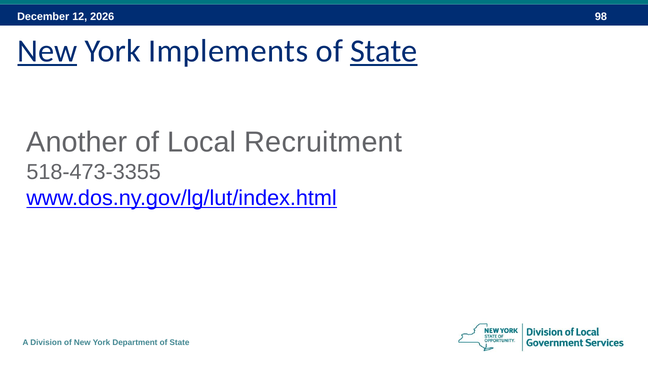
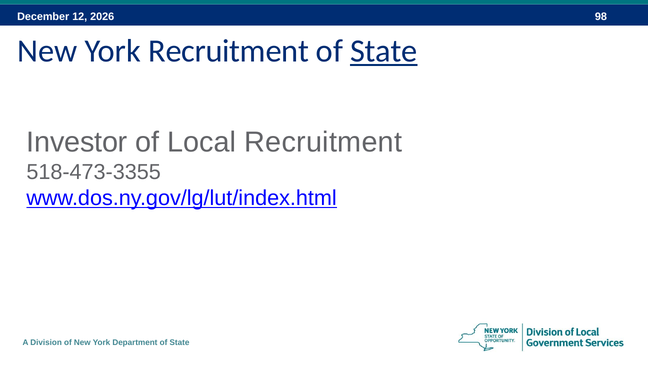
New underline: present -> none (47, 51)
York Implements: Implements -> Recruitment (229, 51)
Another: Another -> Investor (77, 142)
